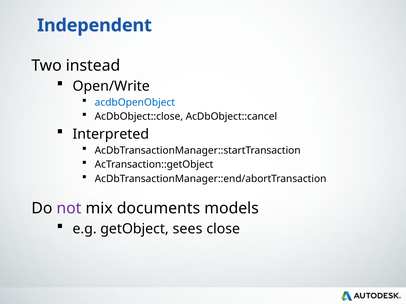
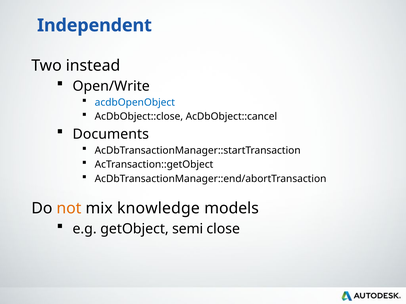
Interpreted: Interpreted -> Documents (111, 134)
not colour: purple -> orange (69, 209)
documents: documents -> knowledge (158, 209)
sees: sees -> semi (188, 229)
